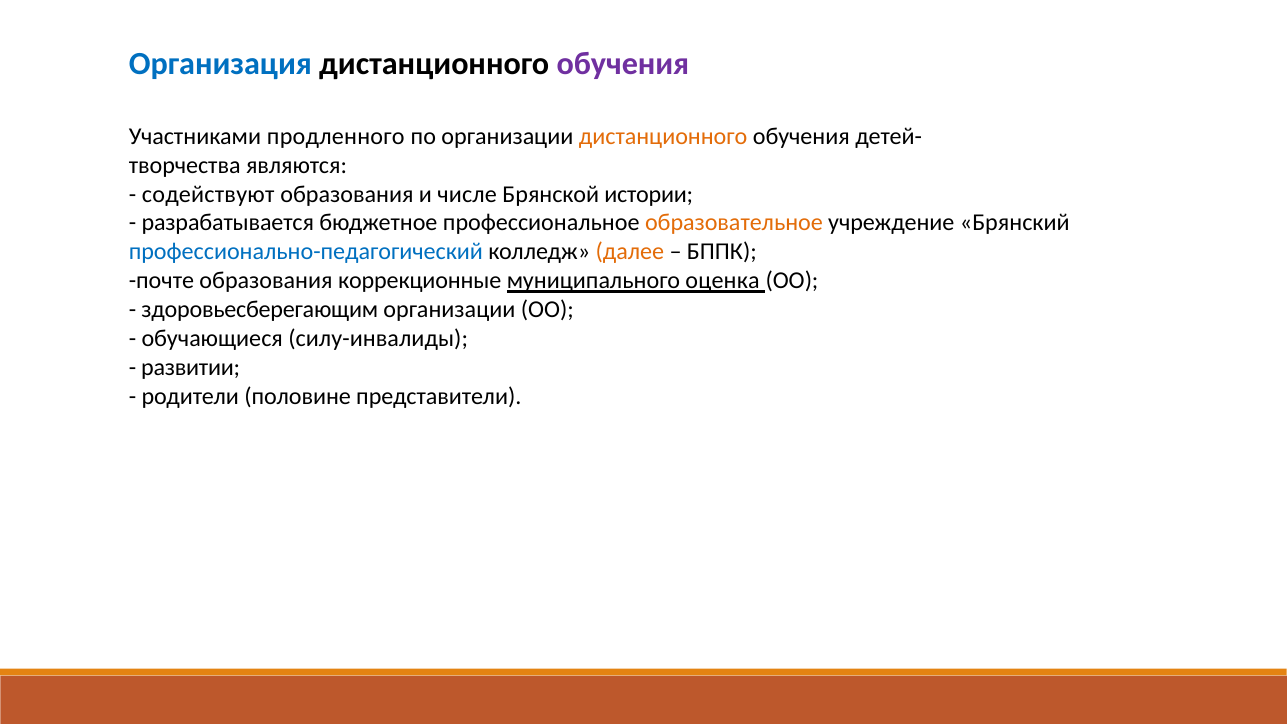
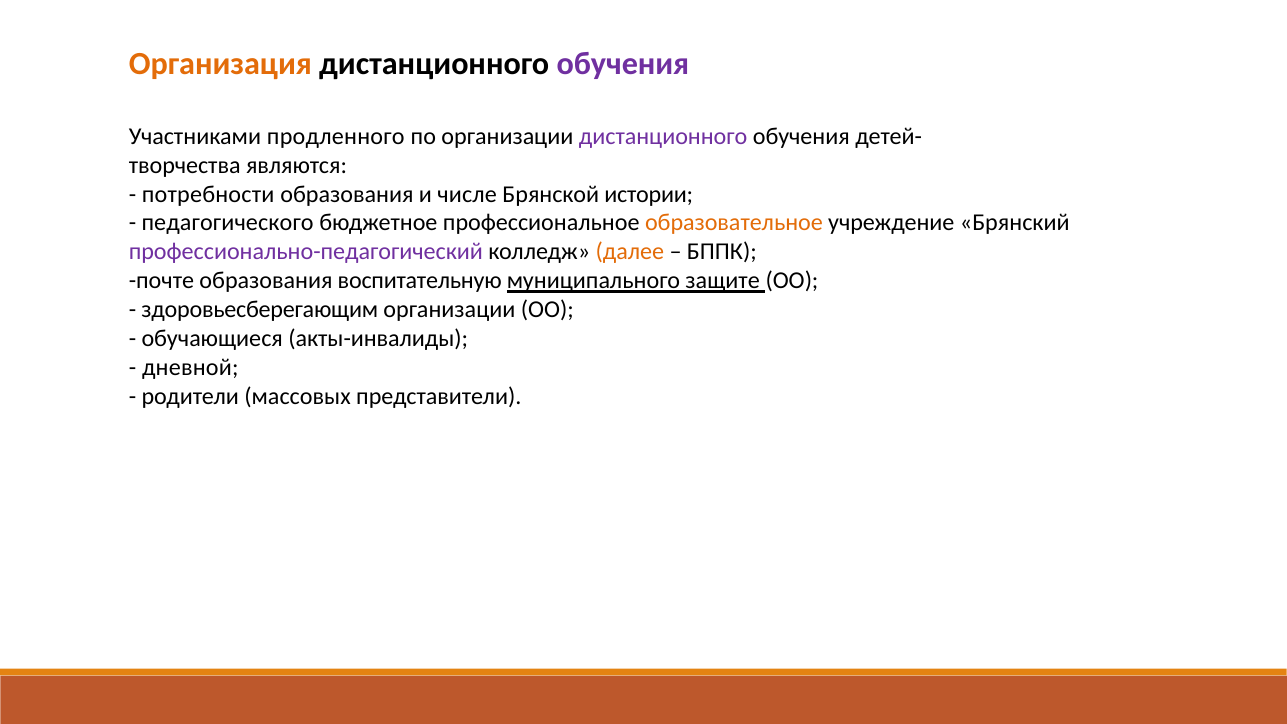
Организация colour: blue -> orange (220, 64)
дистанционного colour: orange -> purple (663, 136)
содействуют: содействуют -> потребности (208, 194)
разрабатывается: разрабатывается -> педагогического (228, 223)
профессионально-педагогический colour: blue -> purple (306, 252)
коррекционные: коррекционные -> воспитательную (420, 281)
оценка: оценка -> защите (723, 281)
силу-инвалиды: силу-инвалиды -> акты-инвалиды (378, 339)
развитии: развитии -> дневной (190, 368)
половине: половине -> массовых (298, 397)
